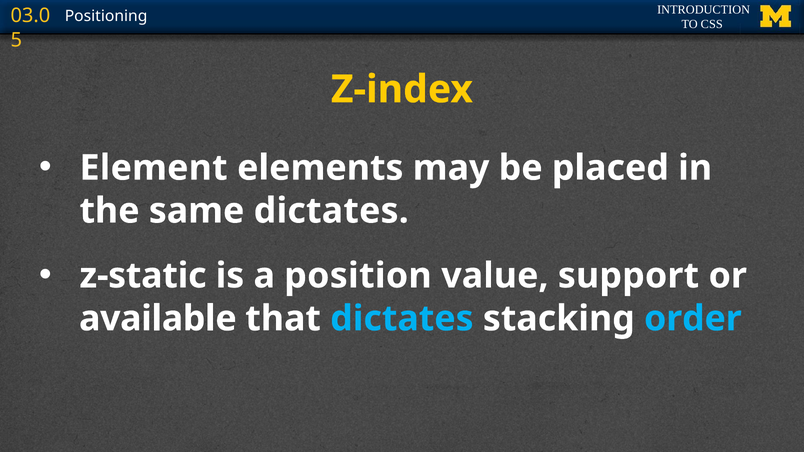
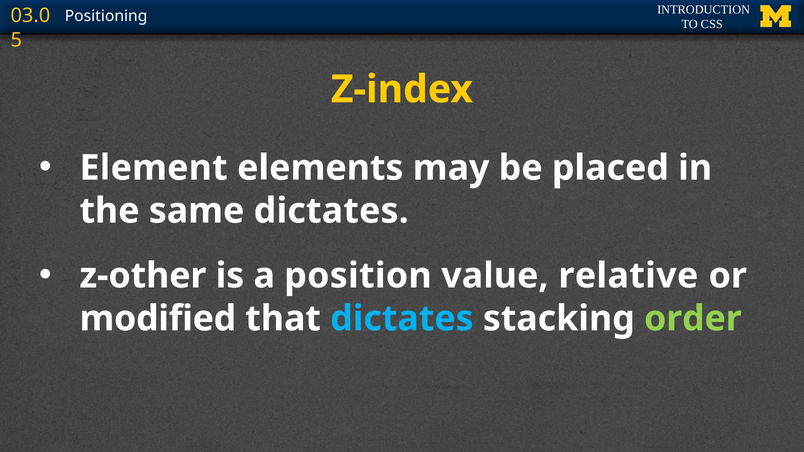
z-static: z-static -> z-other (143, 276)
support: support -> relative (628, 276)
available: available -> modified (158, 319)
order colour: light blue -> light green (693, 319)
